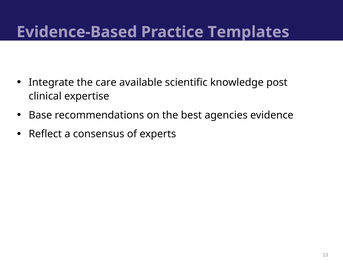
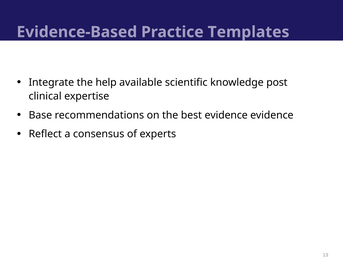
care: care -> help (106, 83)
best agencies: agencies -> evidence (226, 115)
